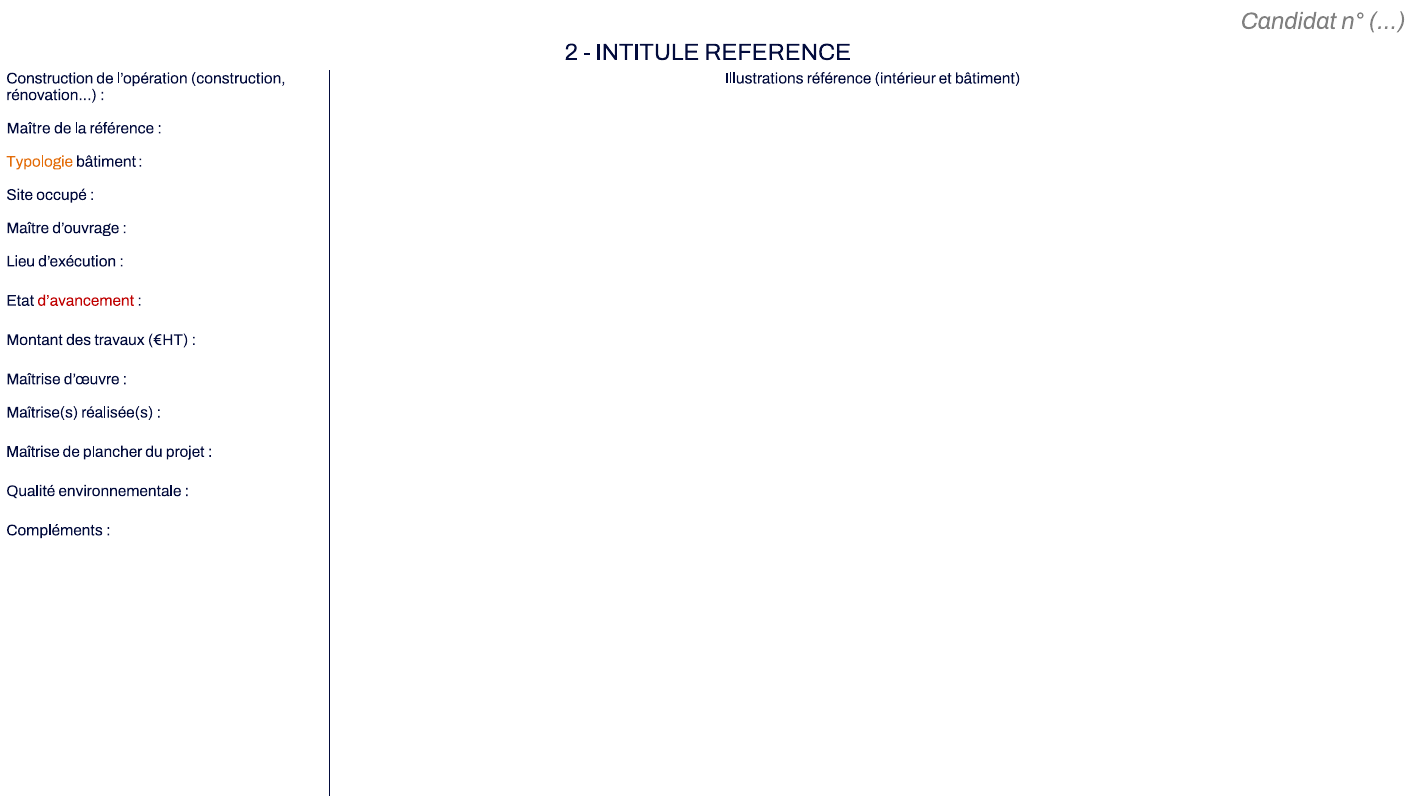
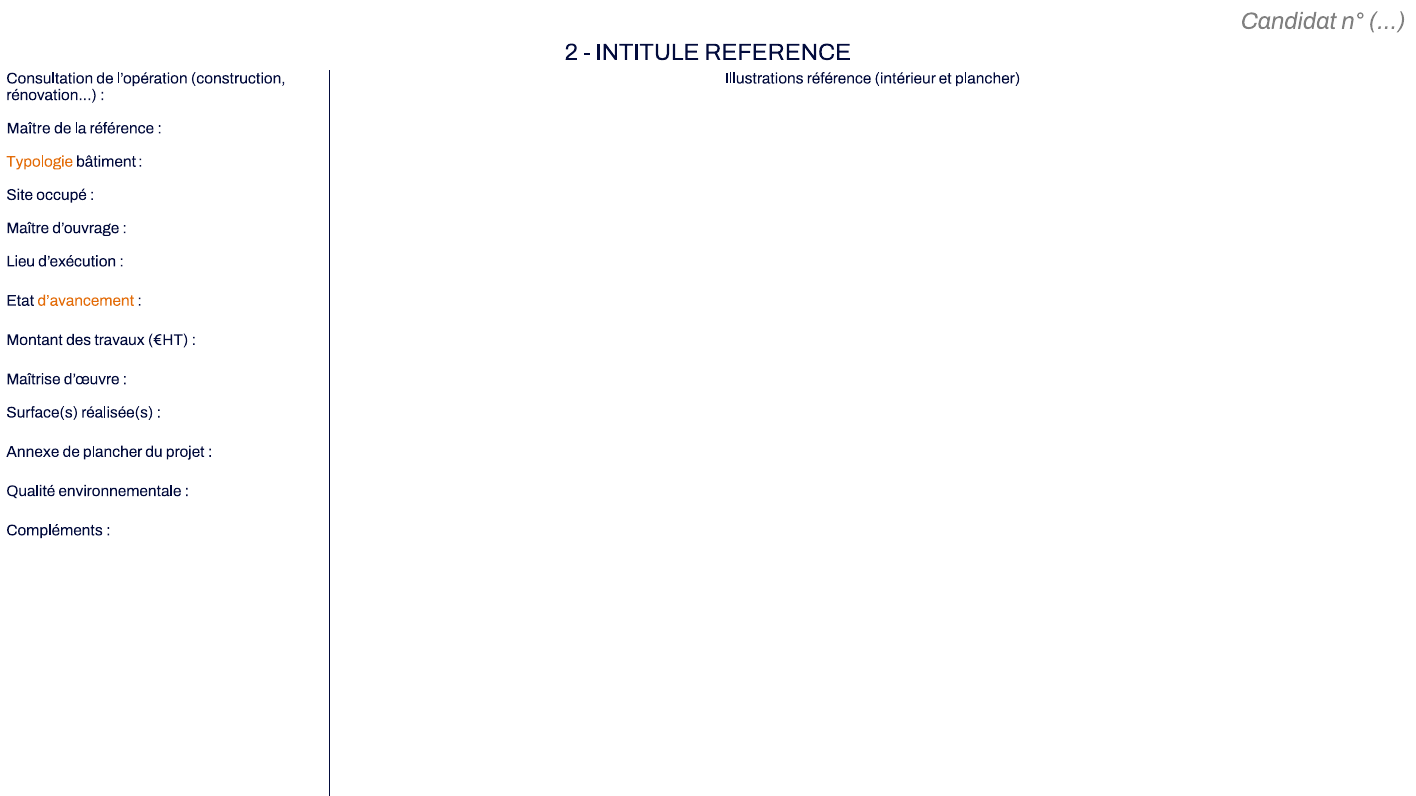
Construction: Construction -> Consultation (50, 78)
et bâtiment: bâtiment -> plancher (988, 78)
d’avancement colour: red -> orange (86, 301)
Maîtrise(s: Maîtrise(s -> Surface(s (42, 413)
Maîtrise: Maîtrise -> Annexe (33, 452)
